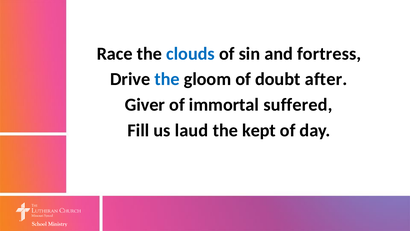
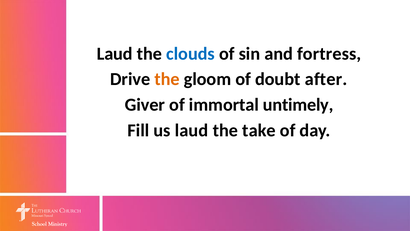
Race: Race -> Laud (115, 54)
the colour: blue -> orange (167, 79)
suffered: suffered -> untimely (298, 105)
kept: kept -> take (259, 130)
